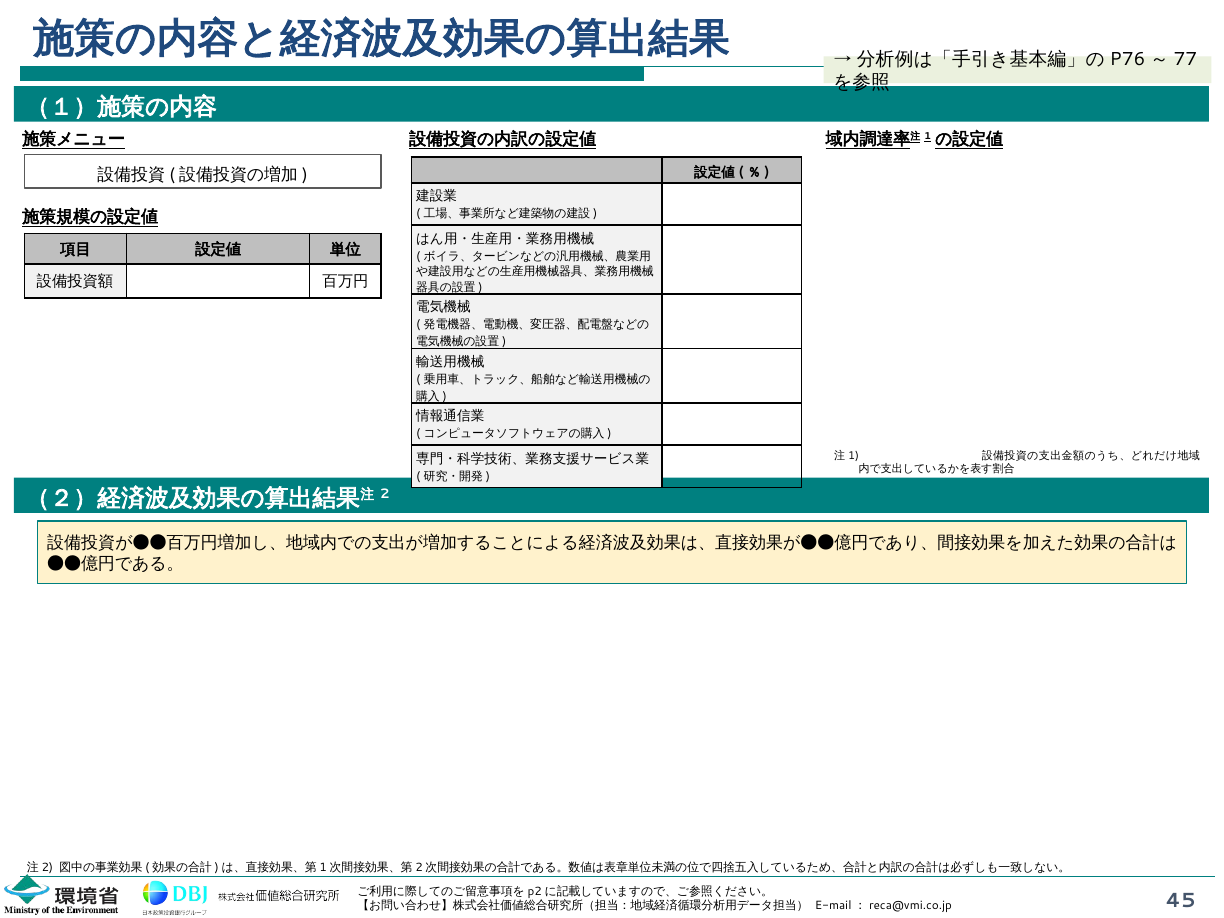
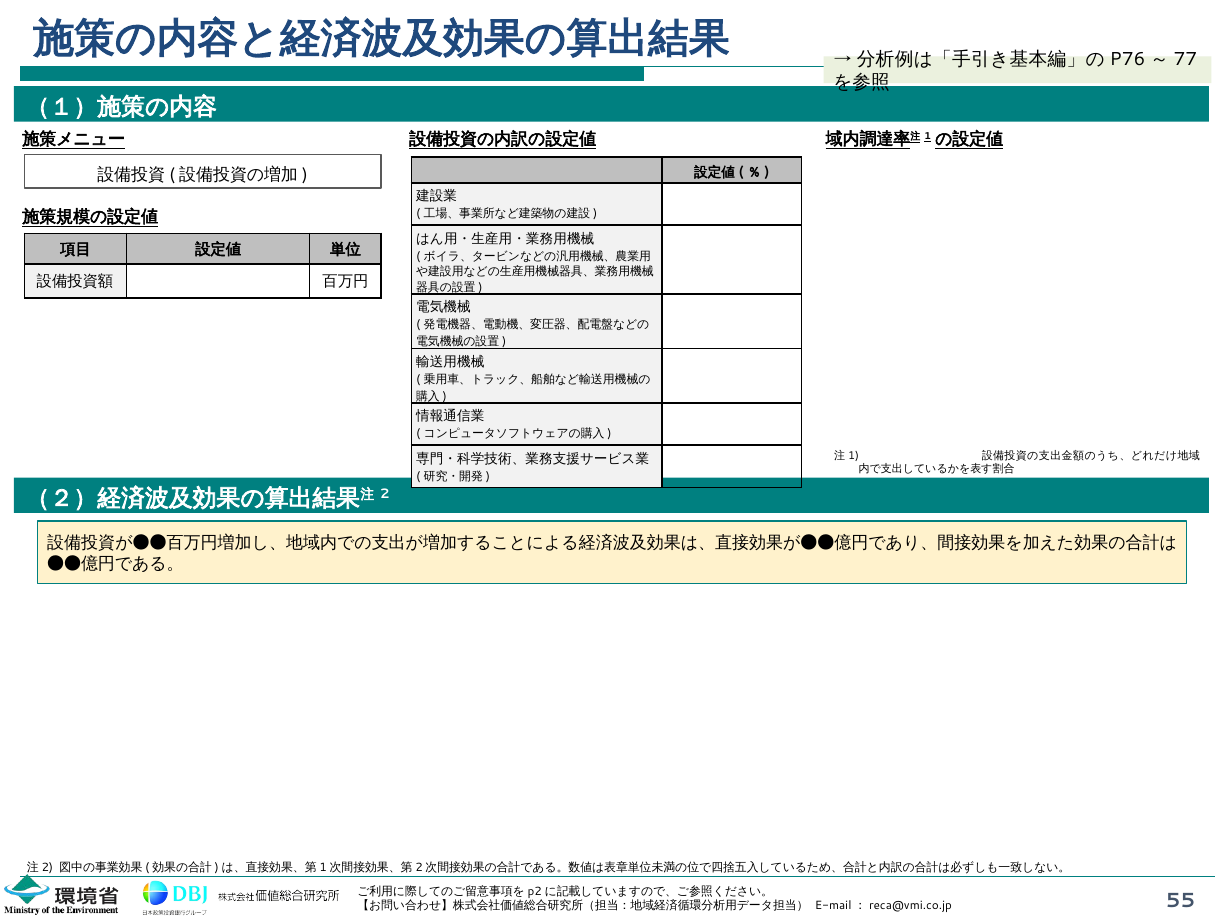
45: 45 -> 55 (1181, 901)
